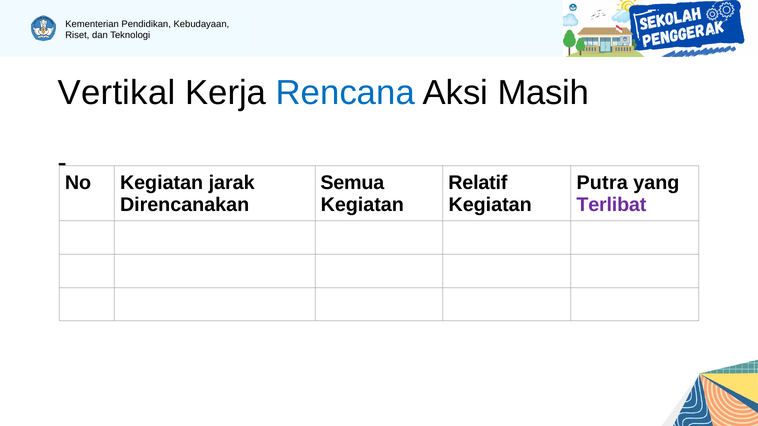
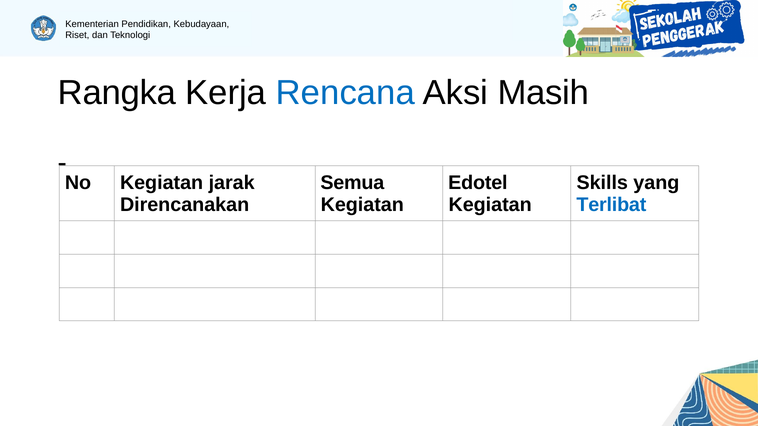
Vertikal: Vertikal -> Rangka (117, 93)
Relatif: Relatif -> Edotel (478, 183)
Putra: Putra -> Skills (602, 183)
Terlibat colour: purple -> blue (611, 205)
